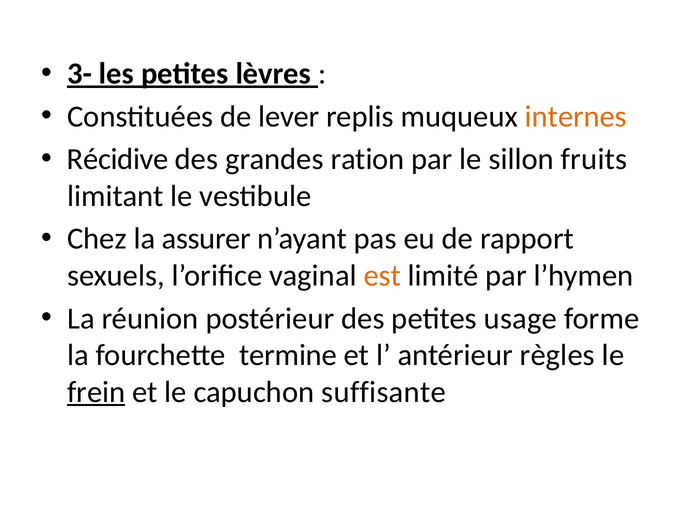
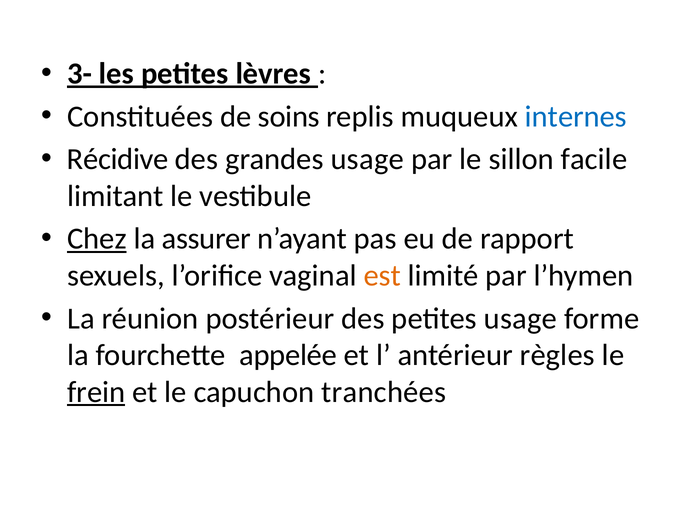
lever: lever -> soins (289, 117)
internes colour: orange -> blue (576, 117)
grandes ration: ration -> usage (367, 160)
fruits: fruits -> facile (594, 160)
Chez underline: none -> present (97, 239)
termine: termine -> appelée (288, 356)
suffisante: suffisante -> tranchées (384, 392)
